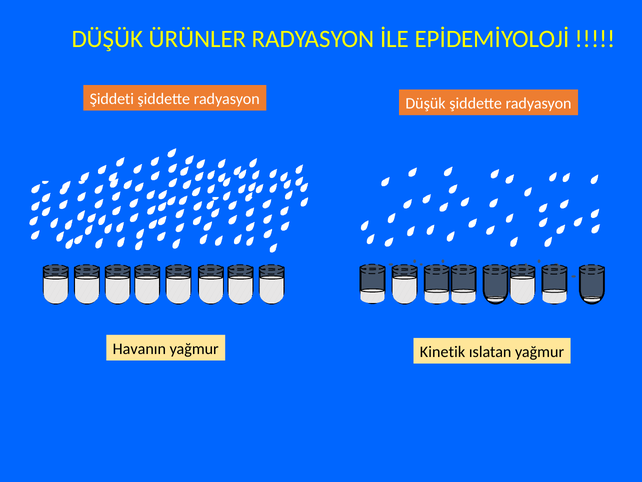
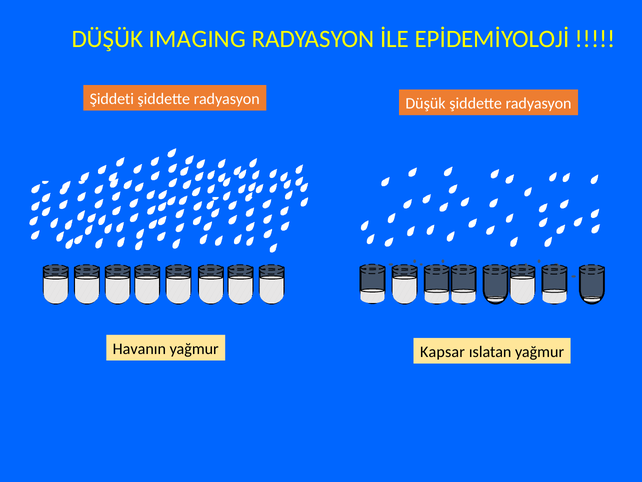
ÜRÜNLER: ÜRÜNLER -> IMAGING (197, 39)
Kinetik: Kinetik -> Kapsar (442, 352)
